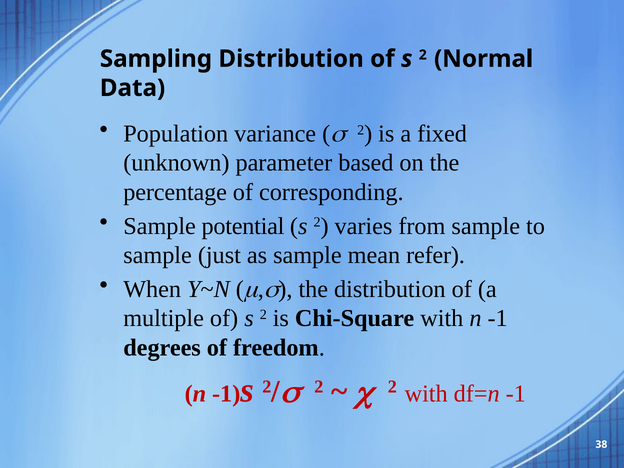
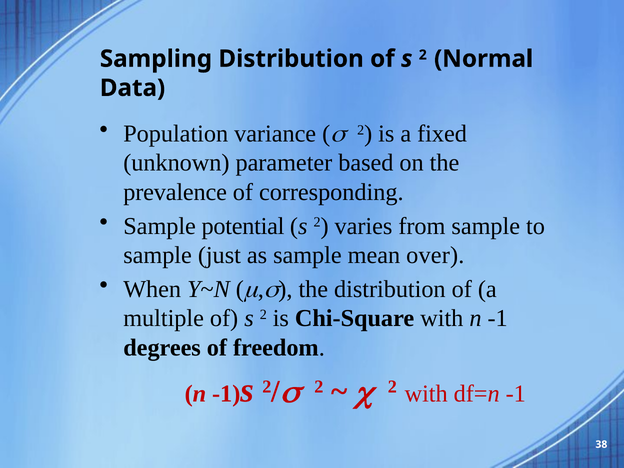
percentage: percentage -> prevalence (175, 192)
refer: refer -> over (435, 255)
